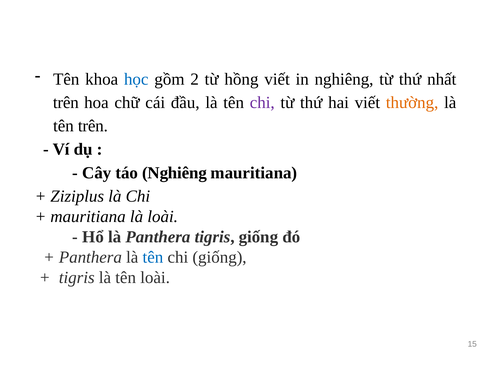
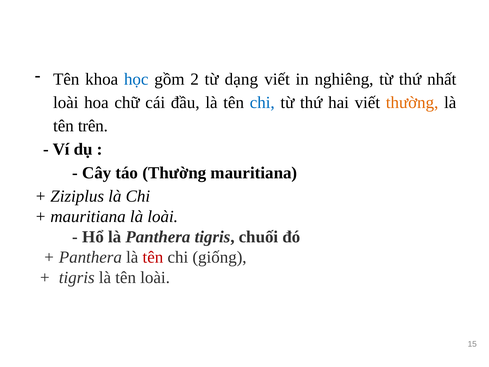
hồng: hồng -> dạng (241, 79)
trên: trên -> loài (66, 102)
chi colour: purple -> blue (262, 102)
táo Nghiêng: Nghiêng -> Thường (174, 173)
tigris giống: giống -> chuối (259, 237)
tên colour: blue -> red (153, 257)
